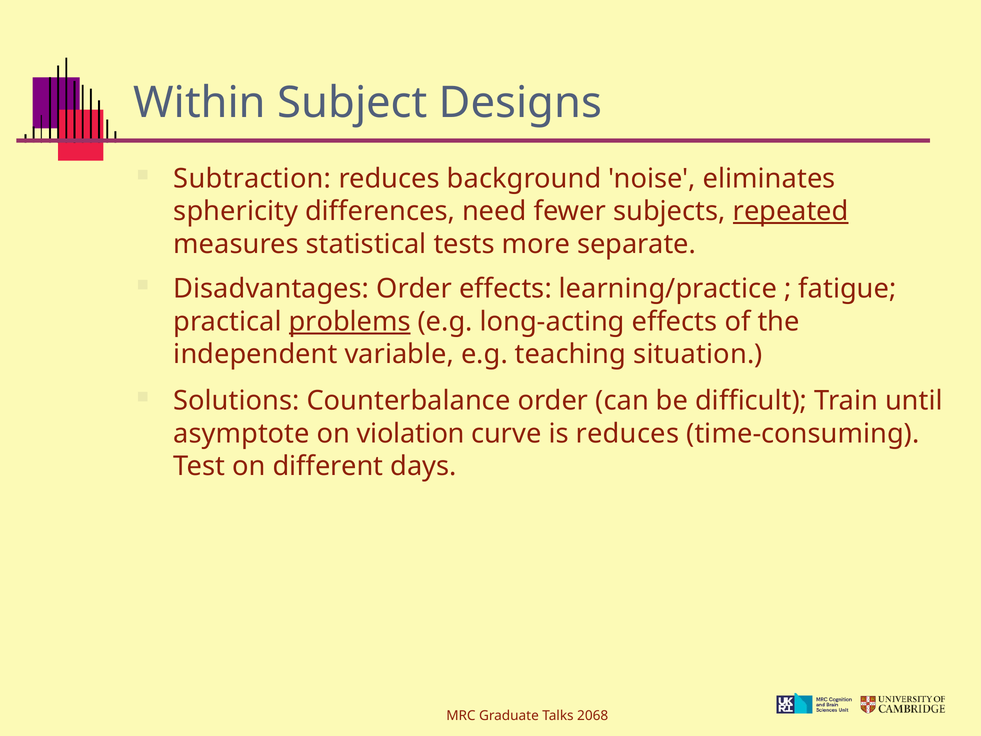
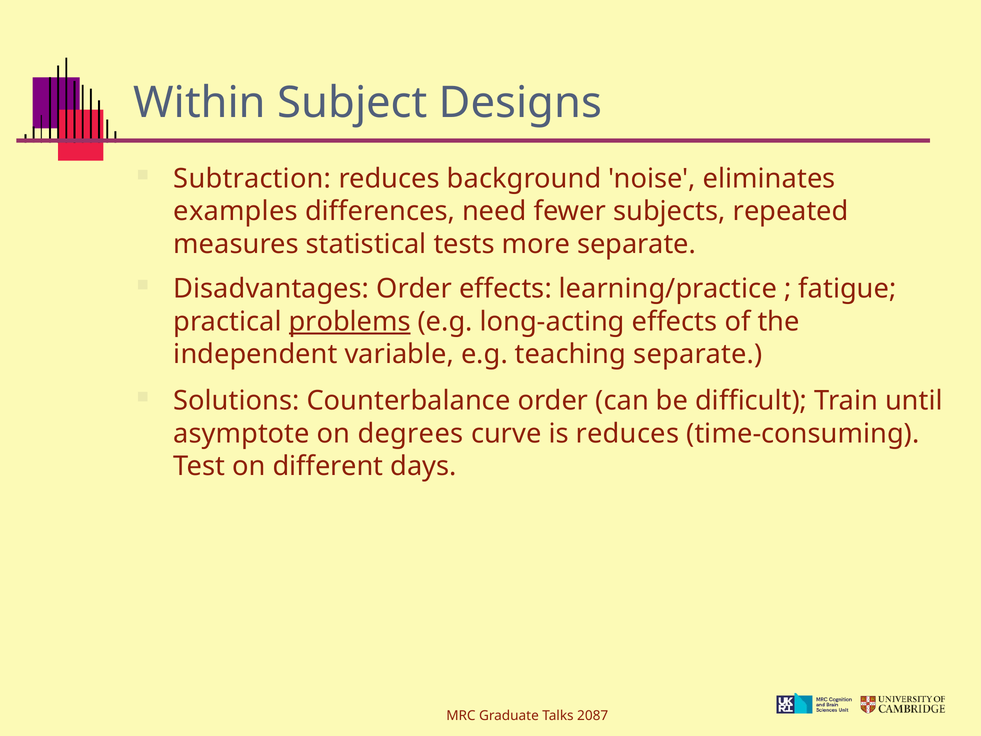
sphericity: sphericity -> examples (236, 211)
repeated underline: present -> none (791, 211)
teaching situation: situation -> separate (698, 354)
violation: violation -> degrees (410, 433)
2068: 2068 -> 2087 (593, 715)
